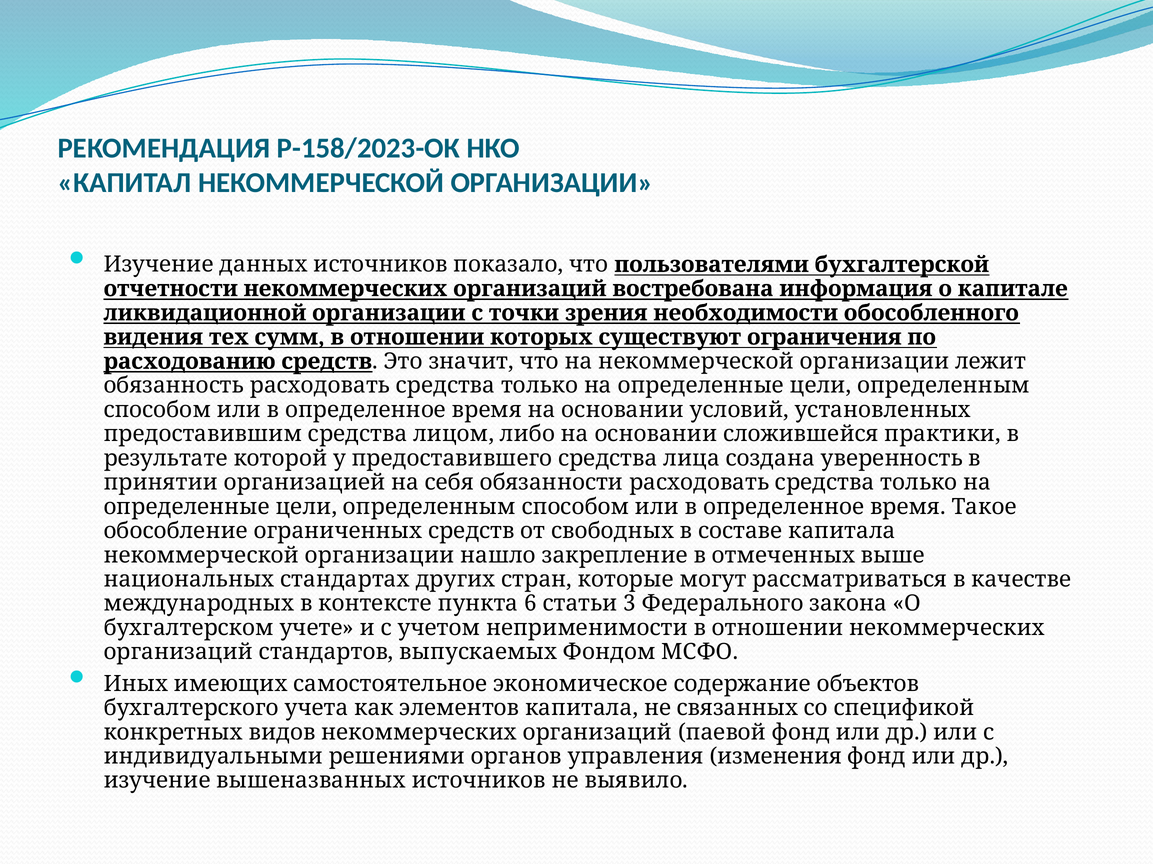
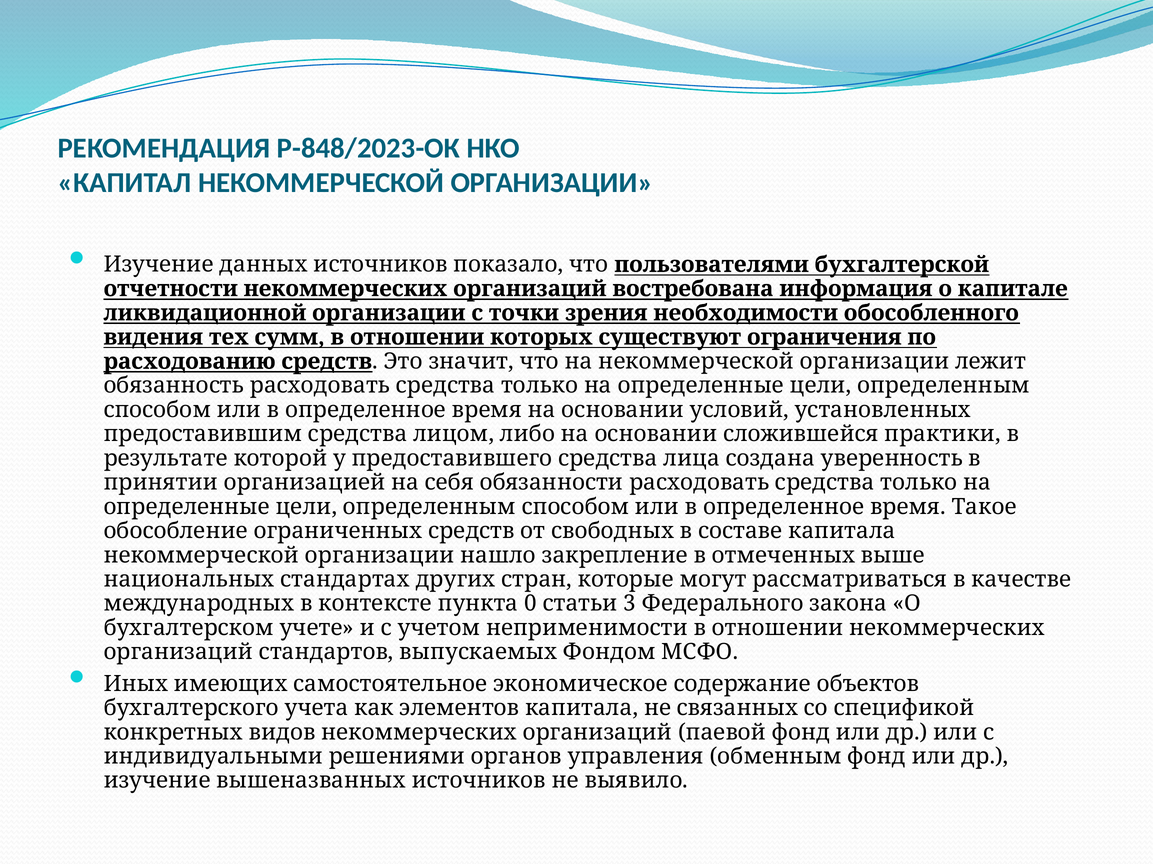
Р-158/2023-ОК: Р-158/2023-ОК -> Р-848/2023-ОК (368, 148)
6: 6 -> 0 (530, 604)
изменения: изменения -> обменным (776, 757)
